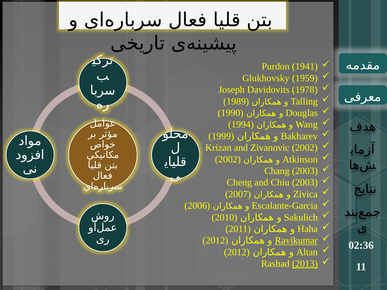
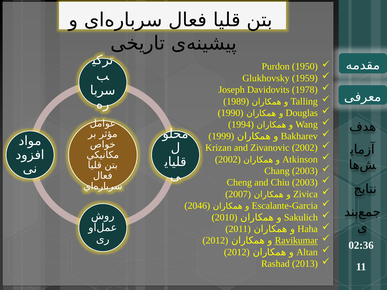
1941: 1941 -> 1950 (305, 67)
2006: 2006 -> 2046 (197, 206)
2013 underline: present -> none (305, 264)
